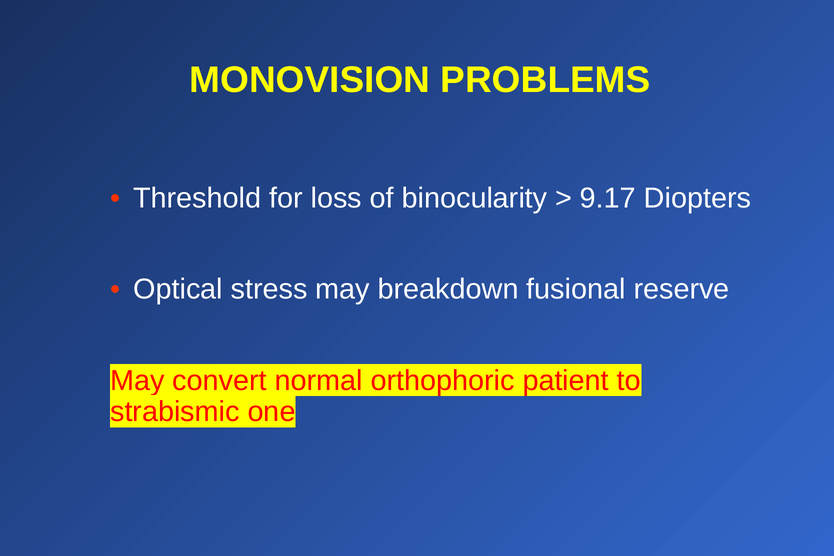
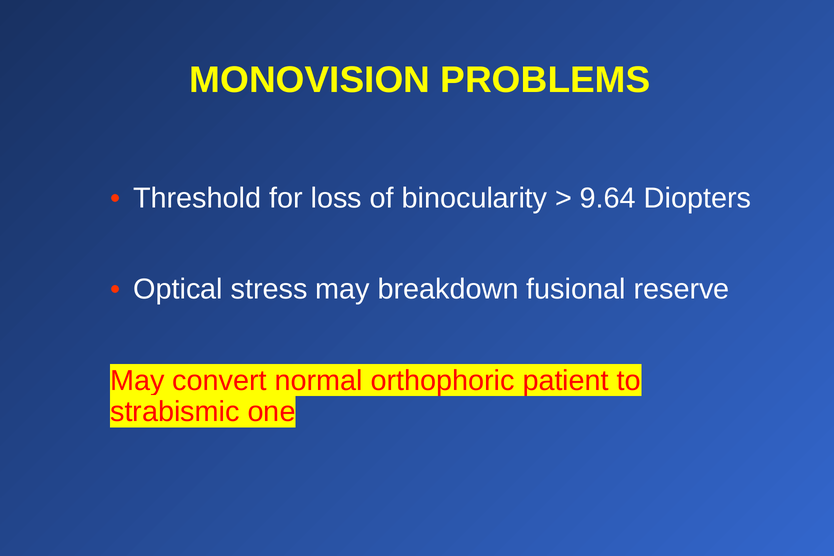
9.17: 9.17 -> 9.64 (608, 198)
